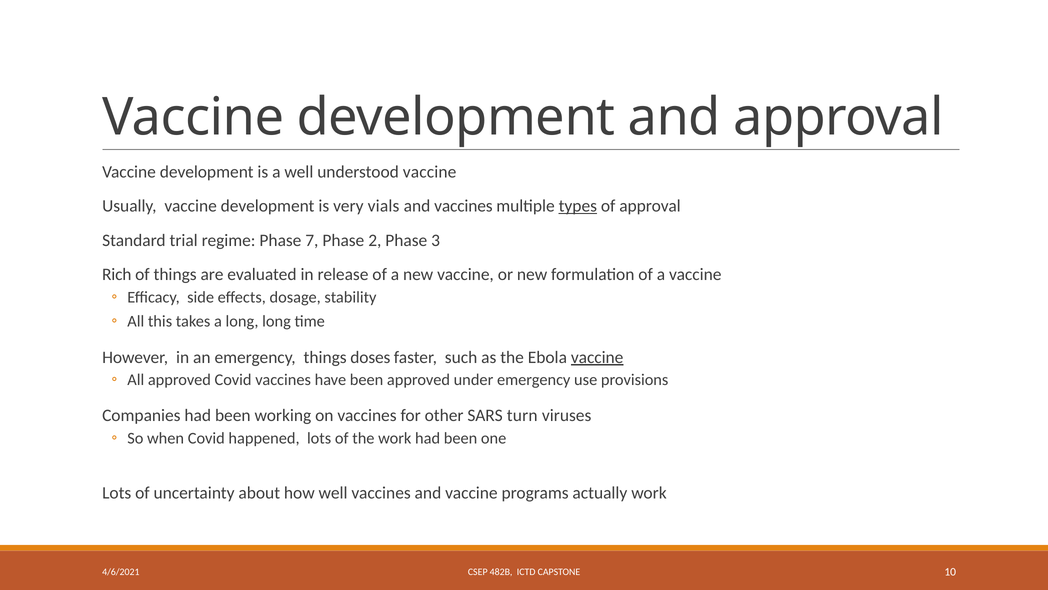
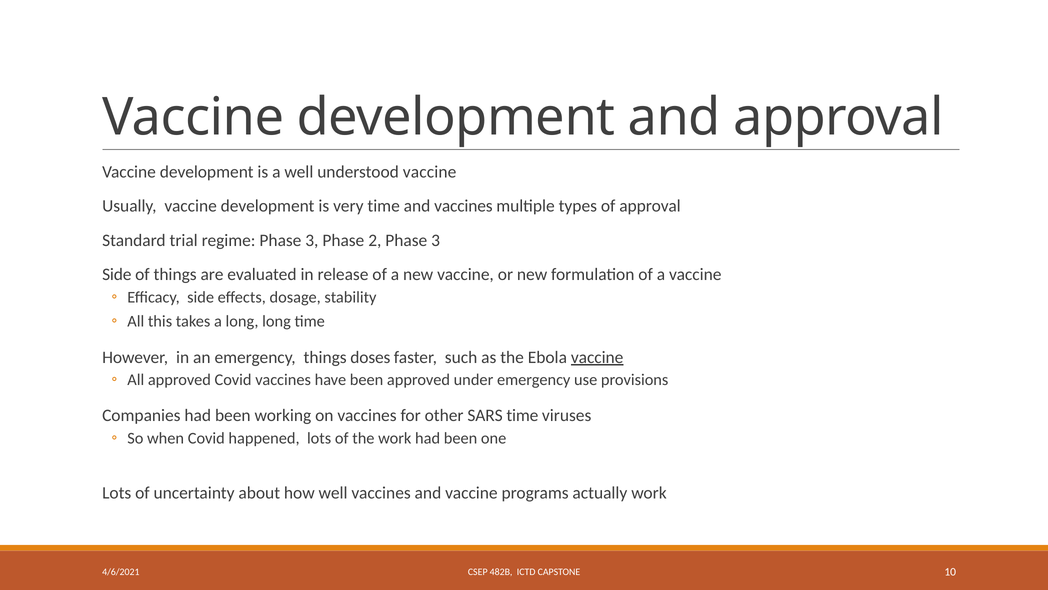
very vials: vials -> time (384, 206)
types underline: present -> none (578, 206)
regime Phase 7: 7 -> 3 (312, 240)
Rich: Rich -> Side (117, 274)
SARS turn: turn -> time (522, 415)
